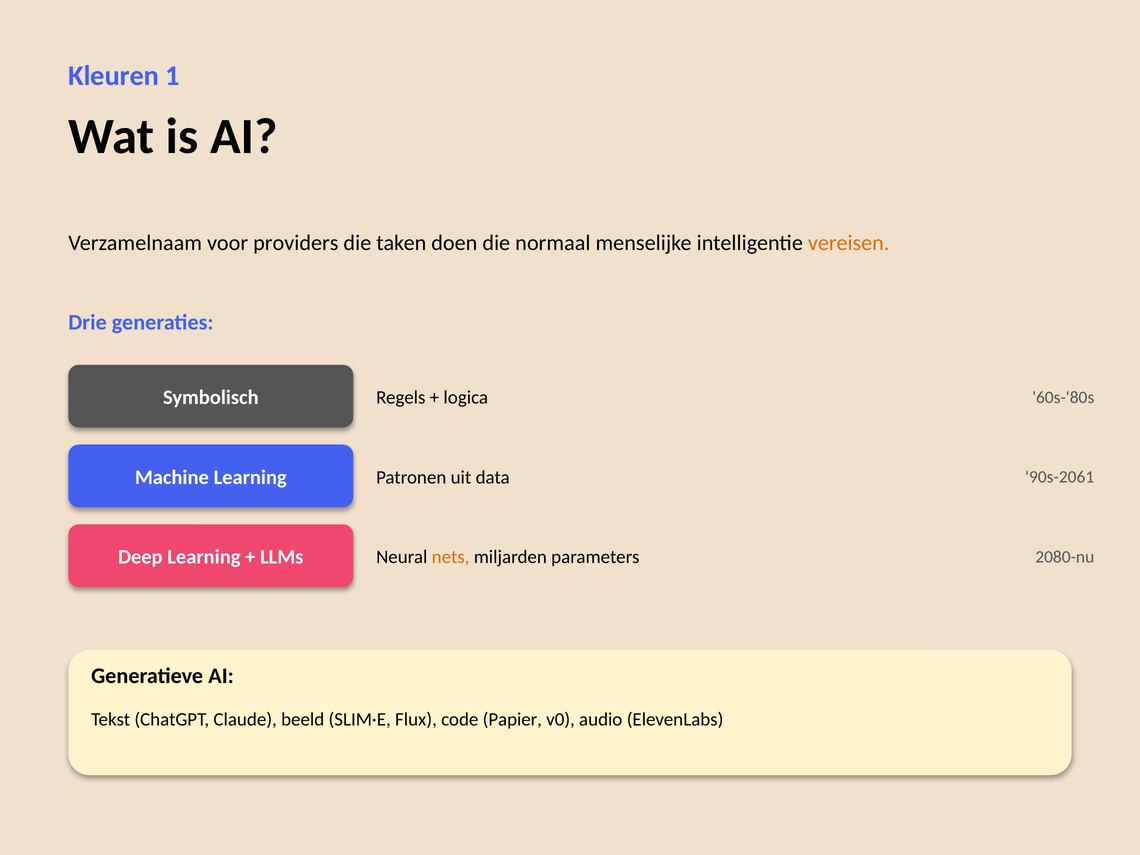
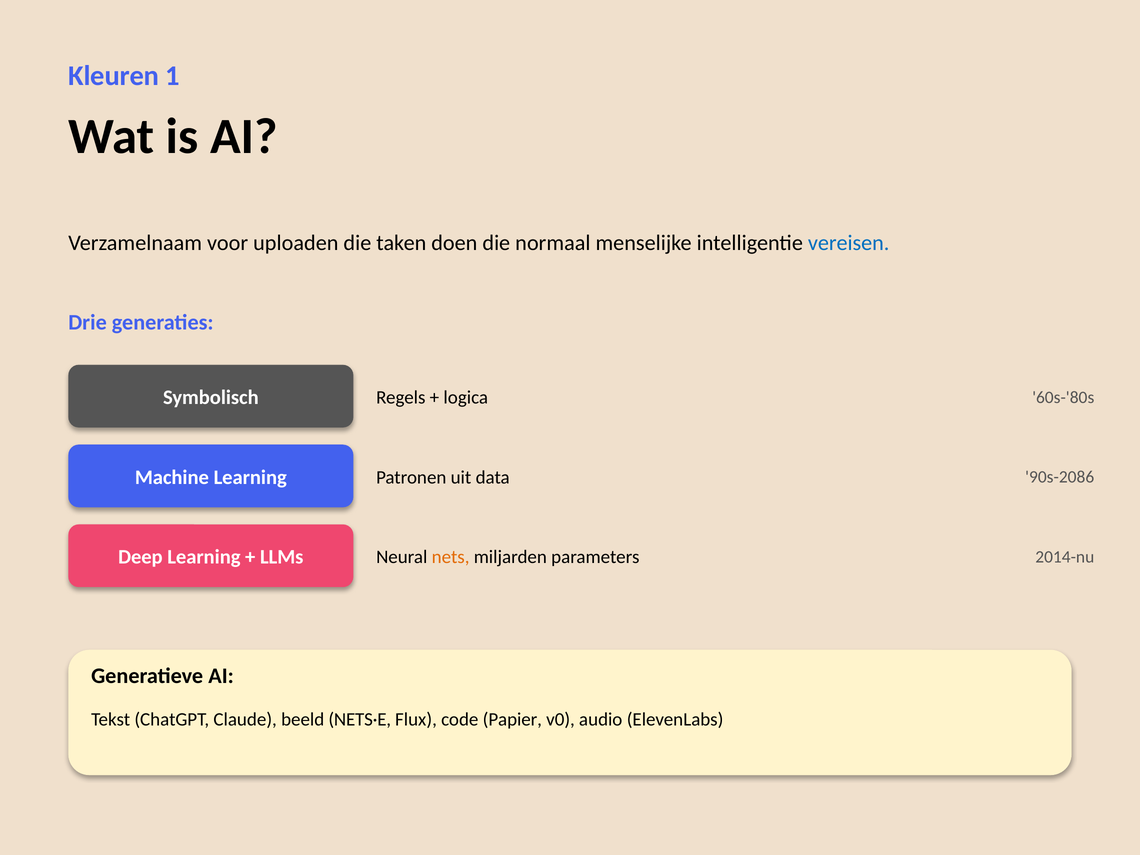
providers: providers -> uploaden (296, 243)
vereisen colour: orange -> blue (849, 243)
90s-2061: 90s-2061 -> 90s-2086 (1060, 477)
2080-nu: 2080-nu -> 2014-nu (1065, 557)
SLIM·E: SLIM·E -> NETS·E (360, 719)
